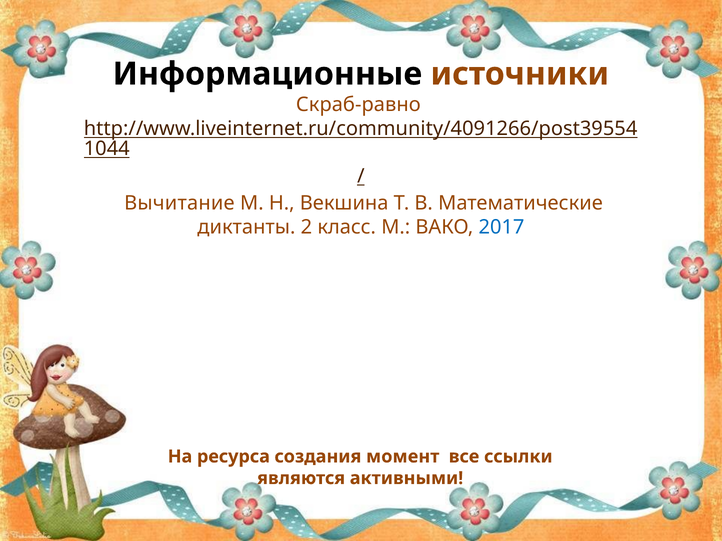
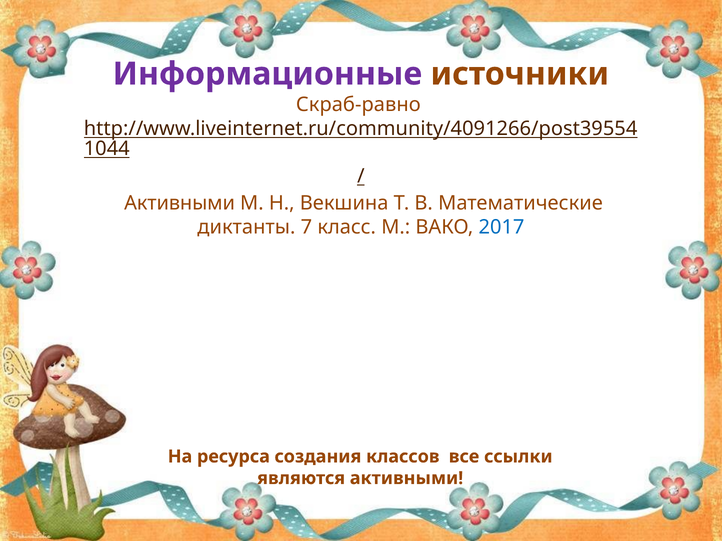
Информационные colour: black -> purple (267, 74)
Вычитание: Вычитание -> Активными (180, 203)
2: 2 -> 7 (306, 228)
момент: момент -> классов (403, 457)
